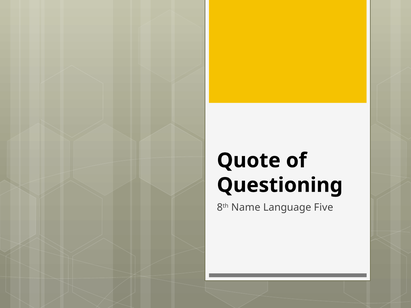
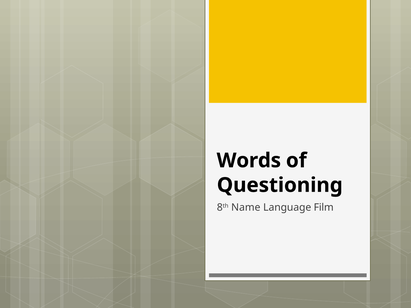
Quote: Quote -> Words (249, 161)
Five: Five -> Film (324, 208)
